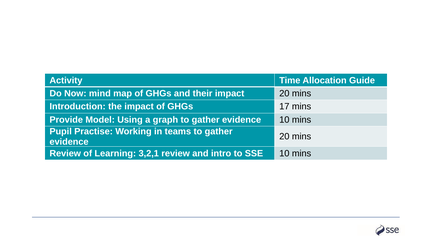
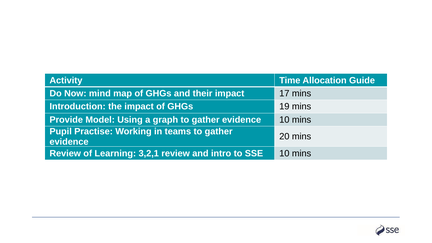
impact 20: 20 -> 17 (284, 93)
17: 17 -> 19 (284, 107)
